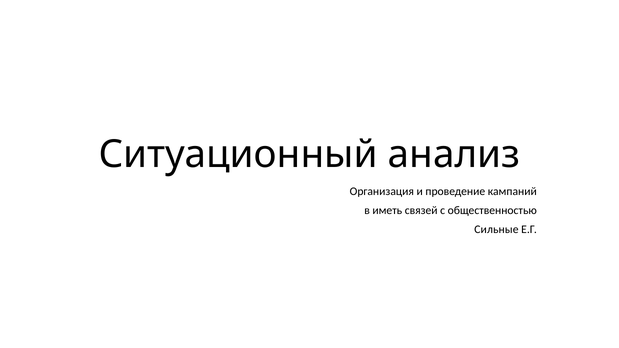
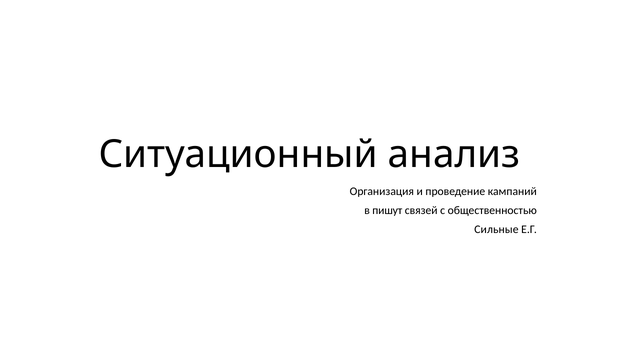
иметь: иметь -> пишут (387, 210)
